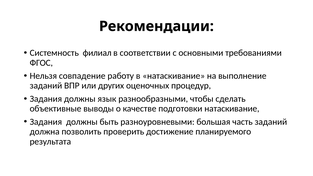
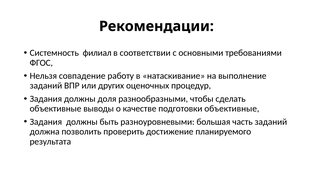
язык: язык -> доля (107, 99)
подготовки натаскивание: натаскивание -> объективные (232, 109)
